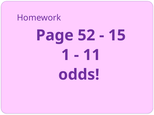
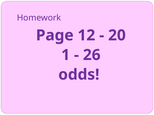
52: 52 -> 12 (86, 35)
15: 15 -> 20 (117, 35)
11: 11 -> 26 (92, 55)
